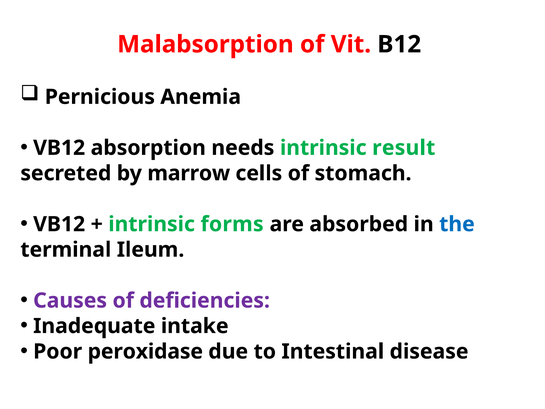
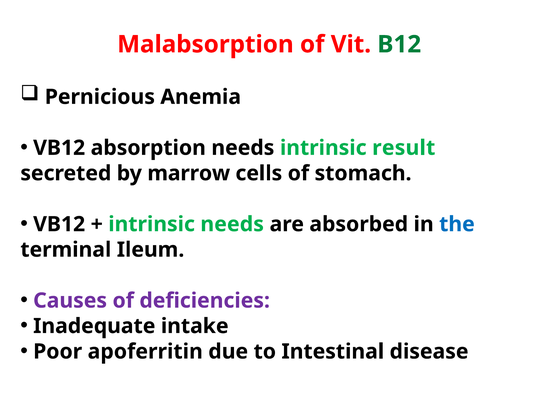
B12 colour: black -> green (399, 44)
intrinsic forms: forms -> needs (232, 224)
peroxidase: peroxidase -> apoferritin (145, 351)
